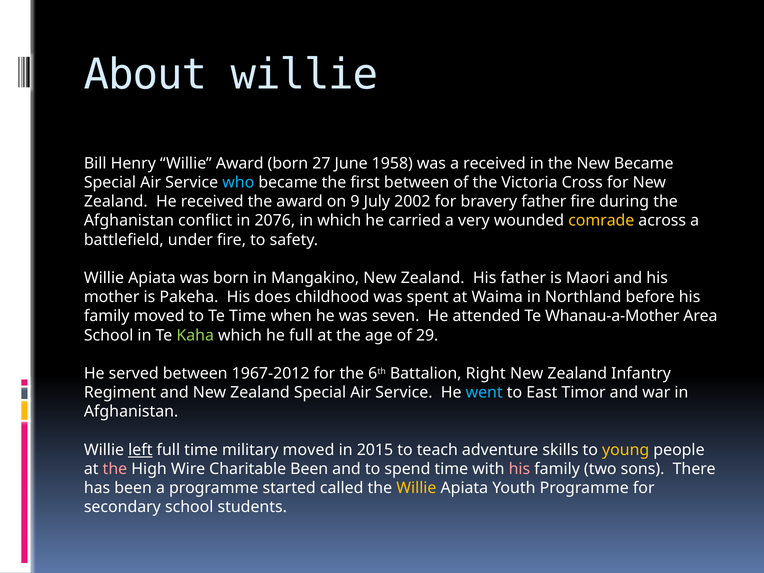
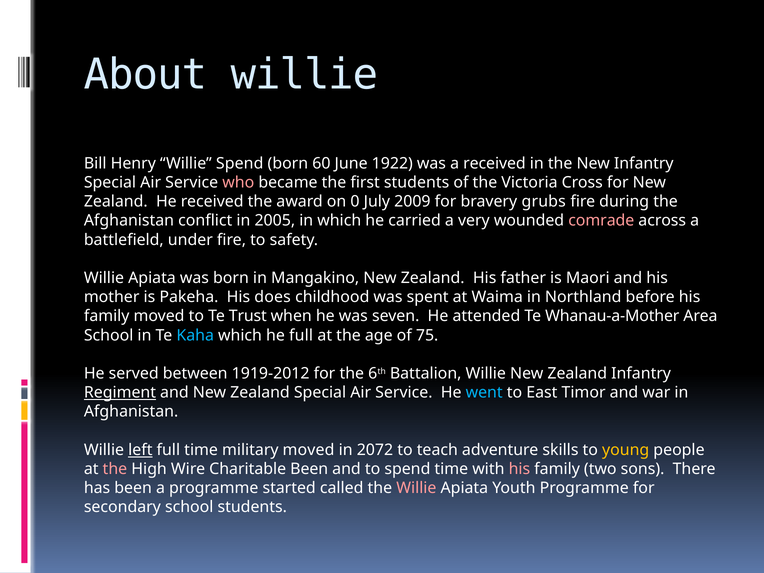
Willie Award: Award -> Spend (240, 163)
27: 27 -> 60 (321, 163)
1958: 1958 -> 1922 (392, 163)
New Became: Became -> Infantry (644, 163)
who colour: light blue -> pink (238, 183)
first between: between -> students (417, 183)
9: 9 -> 0 (355, 202)
2002: 2002 -> 2009 (412, 202)
bravery father: father -> grubs (544, 202)
2076: 2076 -> 2005 (275, 221)
comrade colour: yellow -> pink (601, 221)
Te Time: Time -> Trust (248, 316)
Kaha colour: light green -> light blue (195, 335)
29: 29 -> 75 (427, 335)
1967-2012: 1967-2012 -> 1919-2012 (271, 374)
Battalion Right: Right -> Willie (486, 374)
Regiment underline: none -> present (120, 393)
2015: 2015 -> 2072 (375, 450)
Willie colour: yellow -> pink (416, 488)
